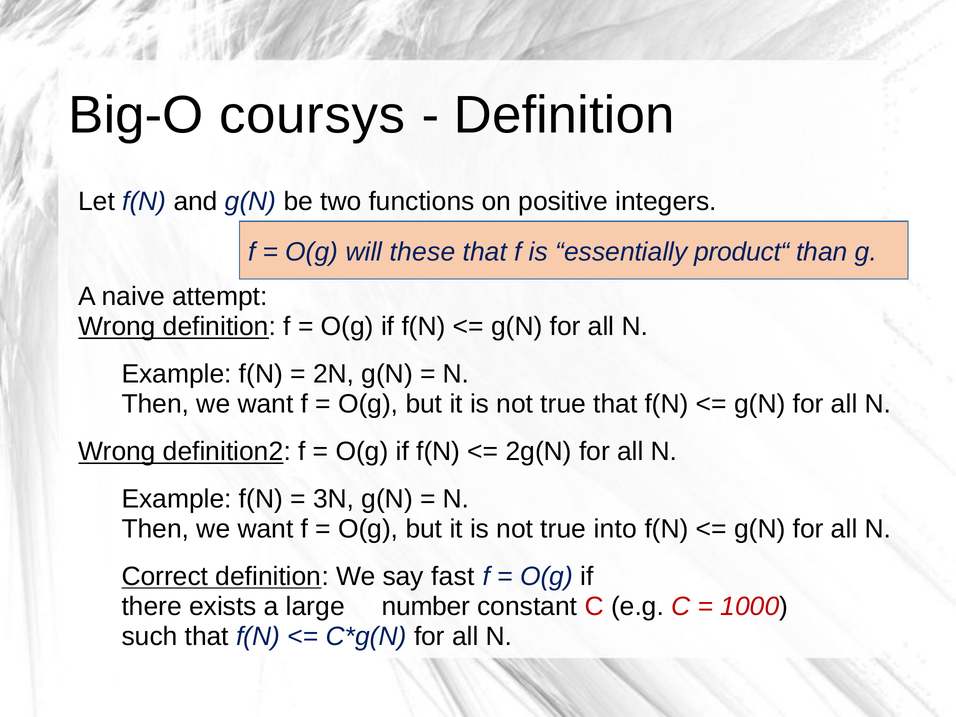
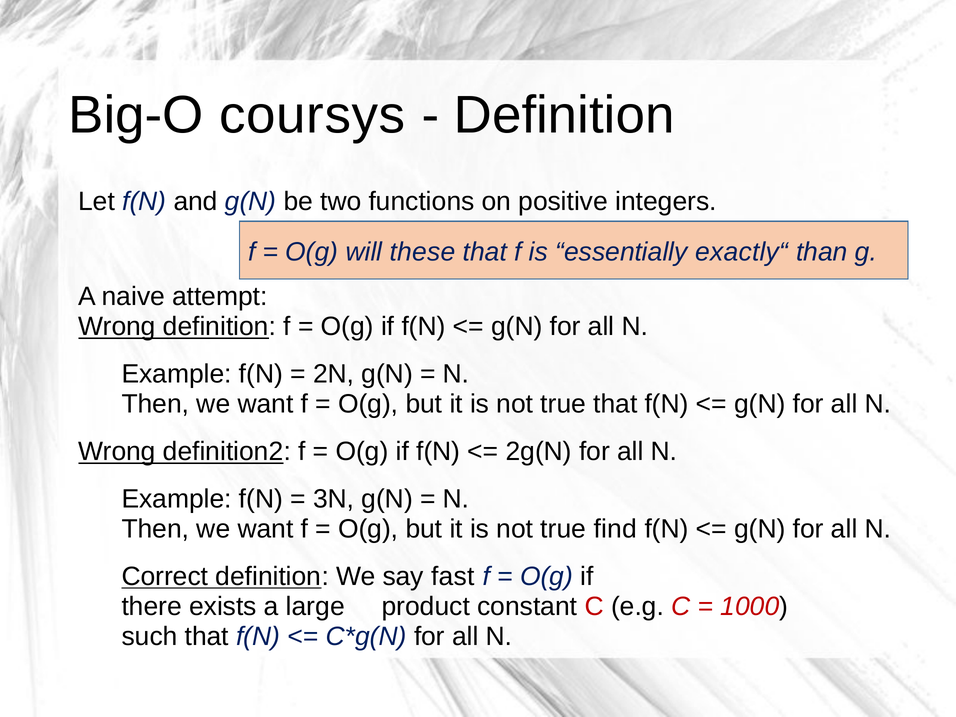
product“: product“ -> exactly“ (742, 252)
into: into -> find (615, 529)
number: number -> product (426, 606)
